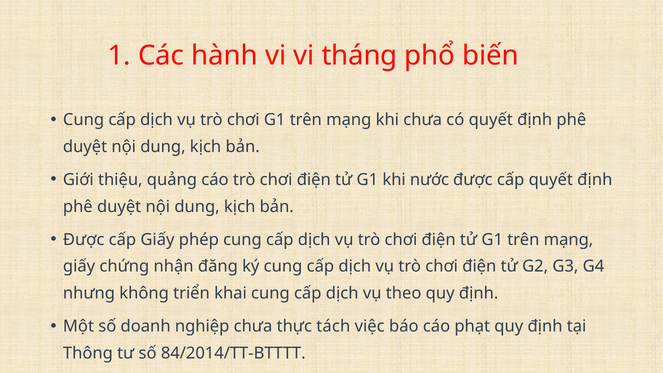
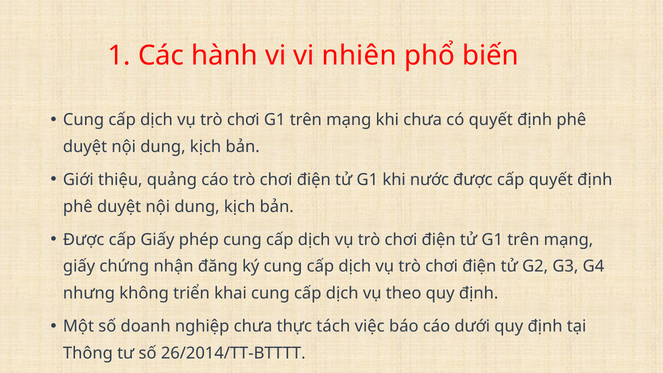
tháng: tháng -> nhiên (359, 56)
phạt: phạt -> dưới (472, 326)
84/2014/TT-BTTTT: 84/2014/TT-BTTTT -> 26/2014/TT-BTTTT (233, 353)
